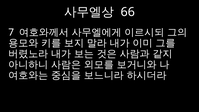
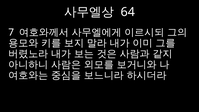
66: 66 -> 64 (128, 12)
